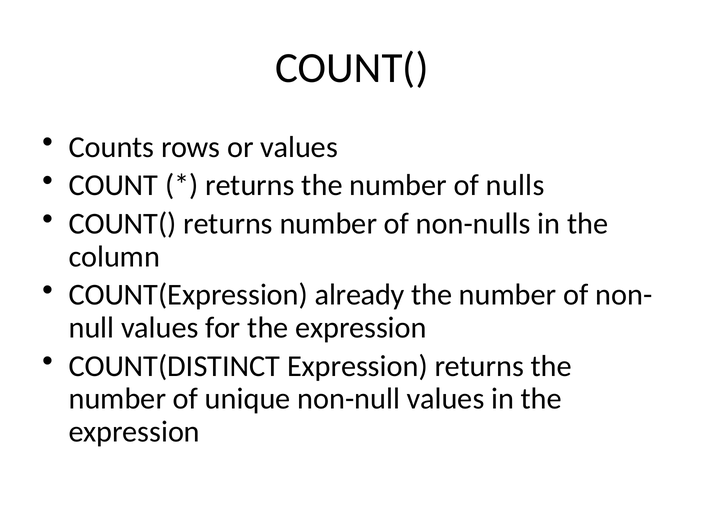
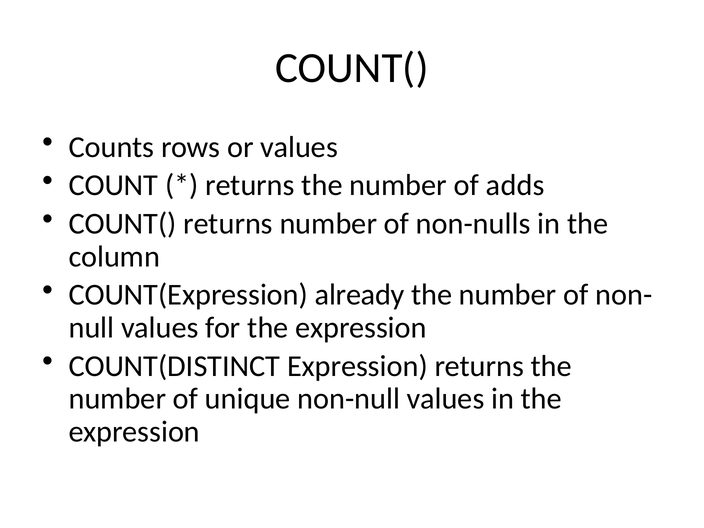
nulls: nulls -> adds (515, 185)
